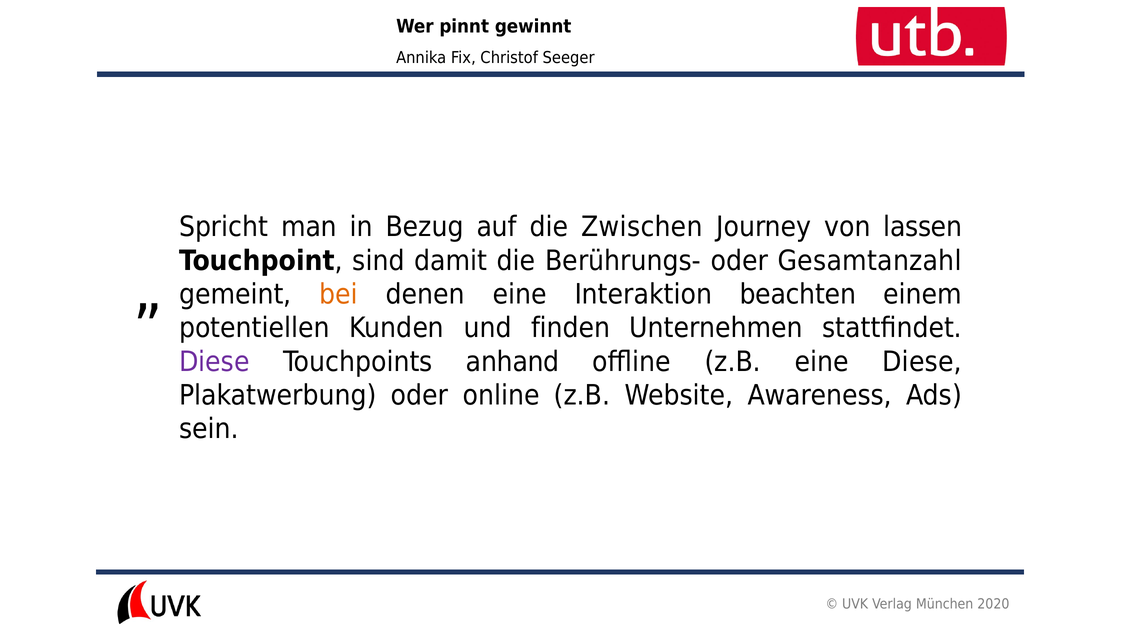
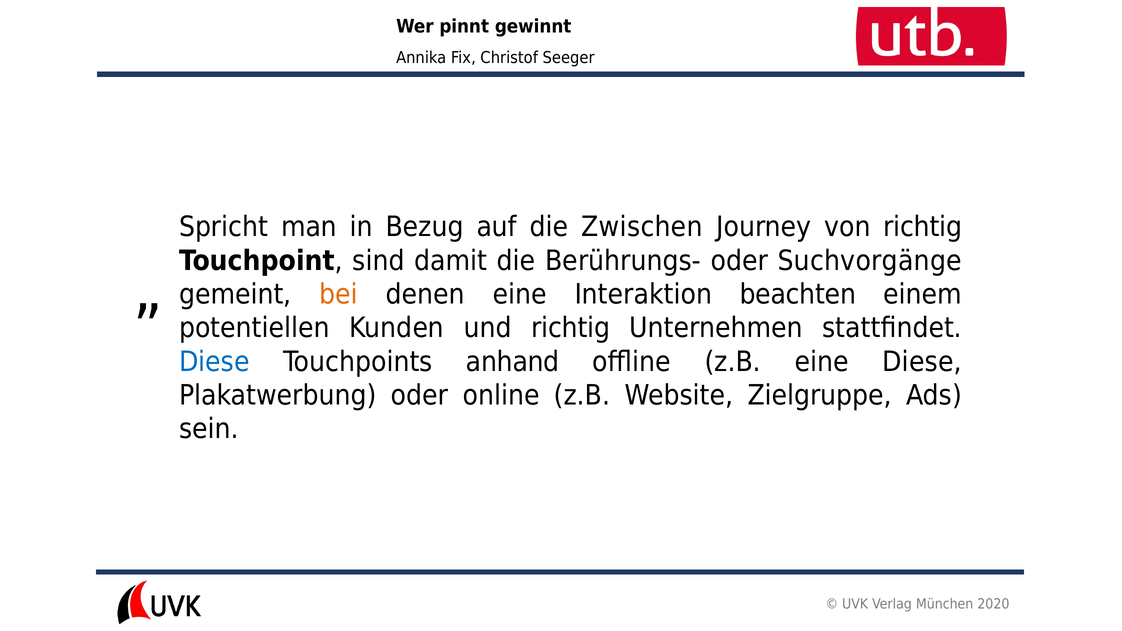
von lassen: lassen -> richtig (923, 227)
Gesamtanzahl: Gesamtanzahl -> Suchvorgänge (870, 261)
und finden: finden -> richtig (571, 328)
Diese colour: purple -> blue (214, 362)
Awareness: Awareness -> Zielgruppe (820, 396)
